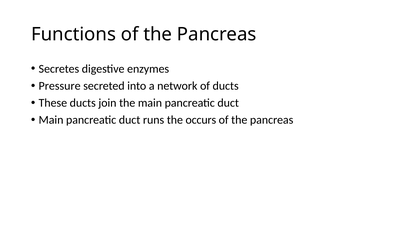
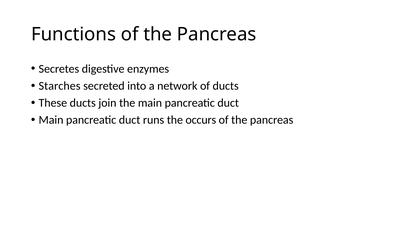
Pressure: Pressure -> Starches (60, 86)
